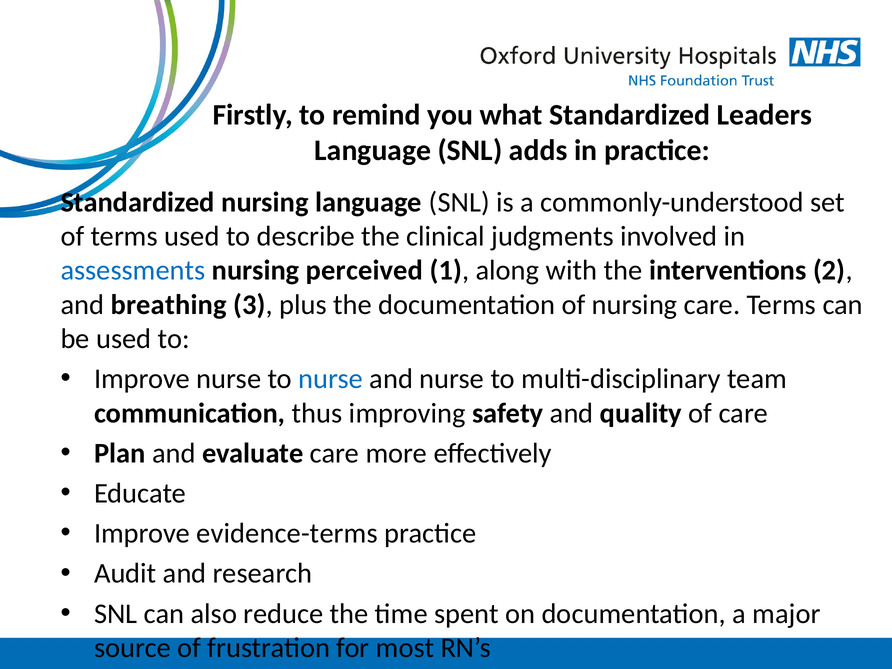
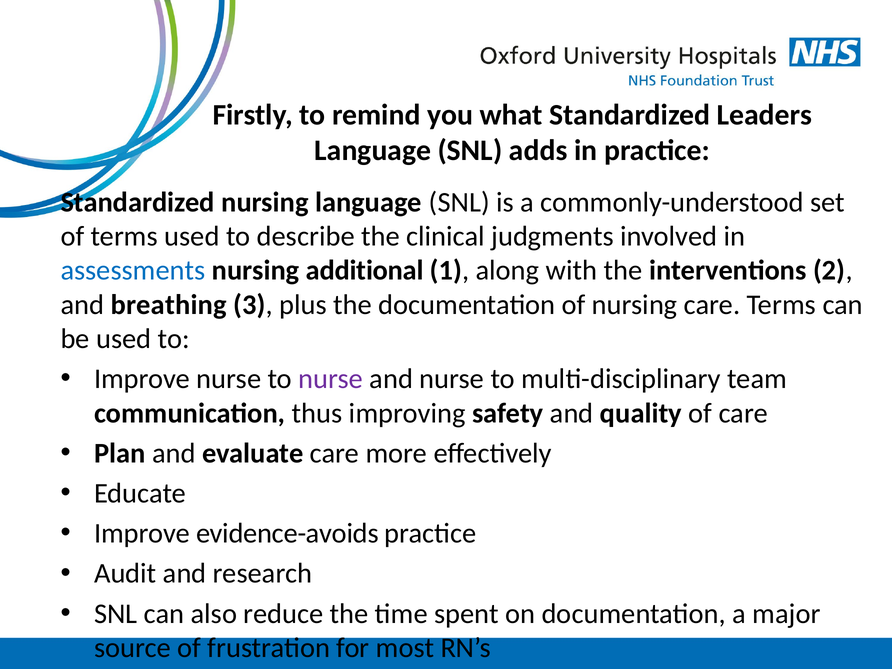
perceived: perceived -> additional (365, 270)
nurse colour: blue -> purple (331, 379)
evidence-terms: evidence-terms -> evidence-avoids (287, 533)
